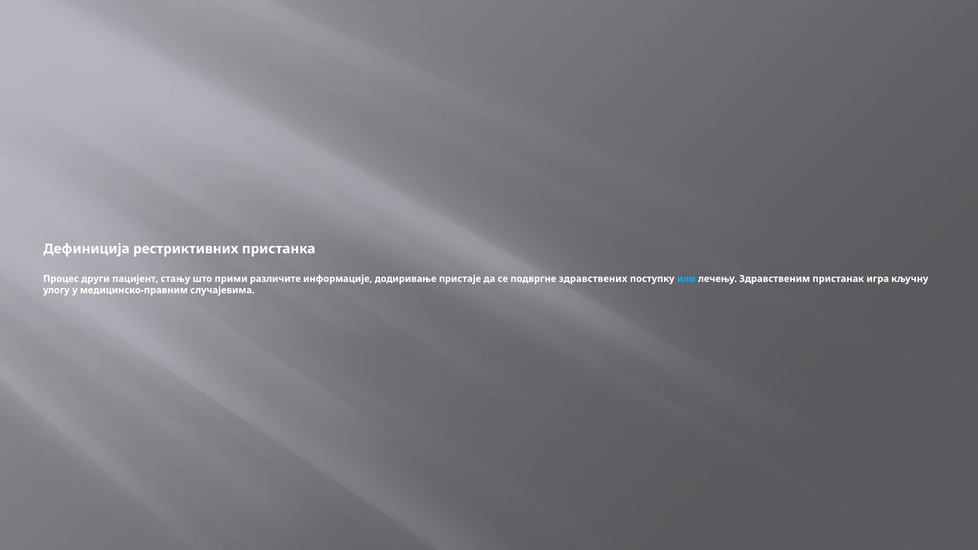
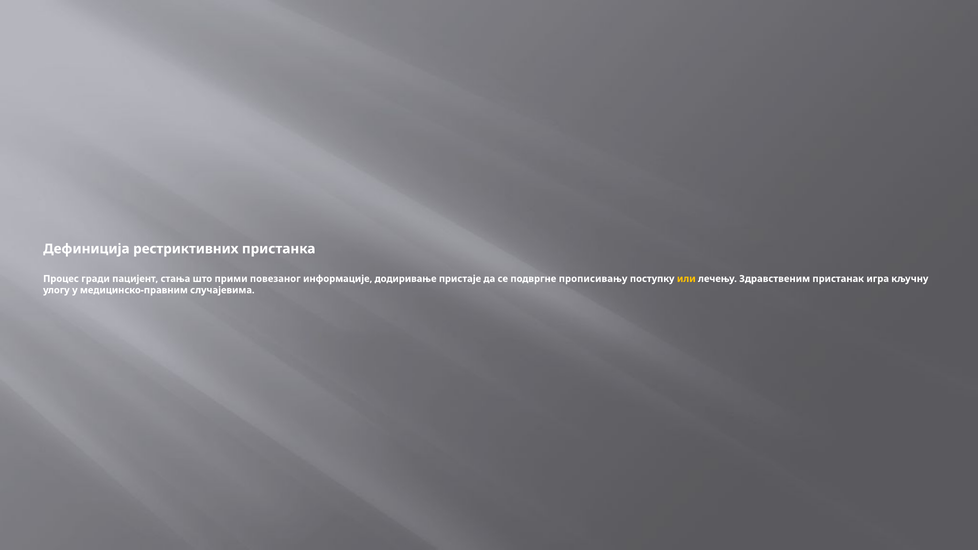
други: други -> гради (96, 279)
стању: стању -> стања (175, 279)
различите: различите -> повезаног (275, 279)
здравствених: здравствених -> прописивању (593, 279)
или colour: light blue -> yellow (686, 279)
